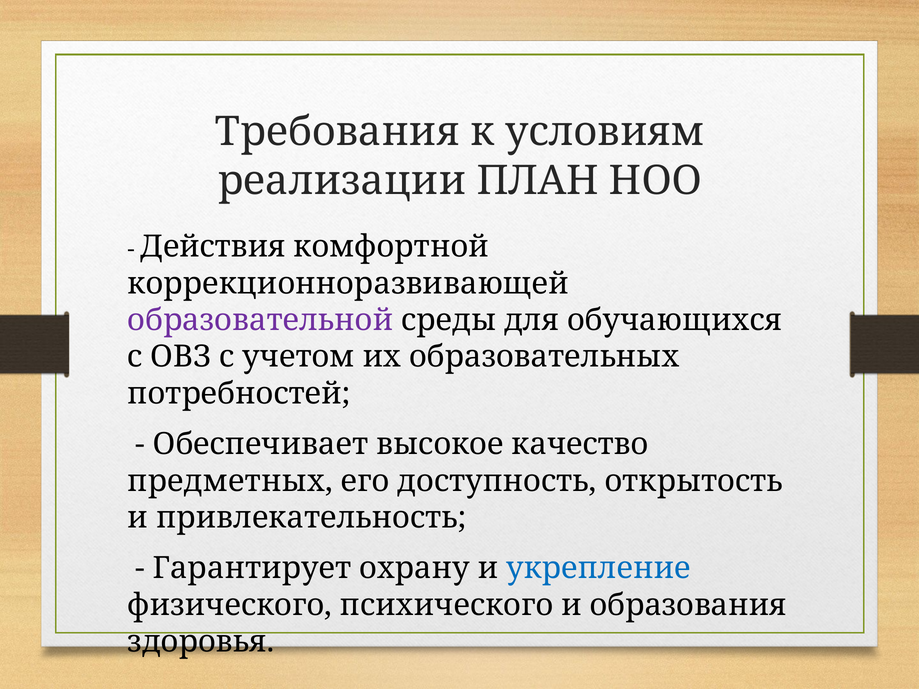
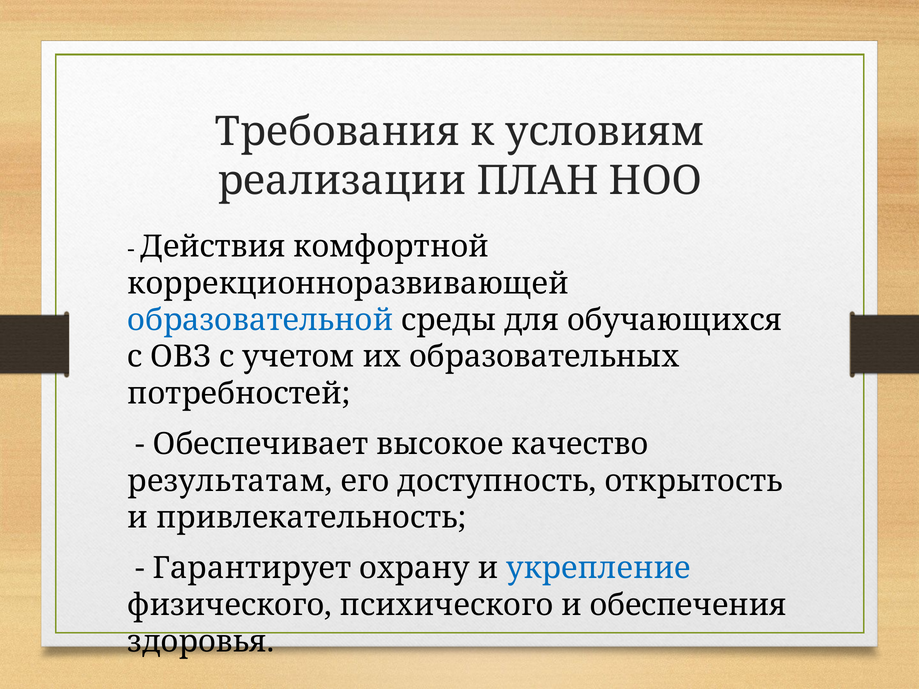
образовательной colour: purple -> blue (260, 320)
предметных: предметных -> результатам (230, 481)
образования: образования -> обеспечения (688, 605)
